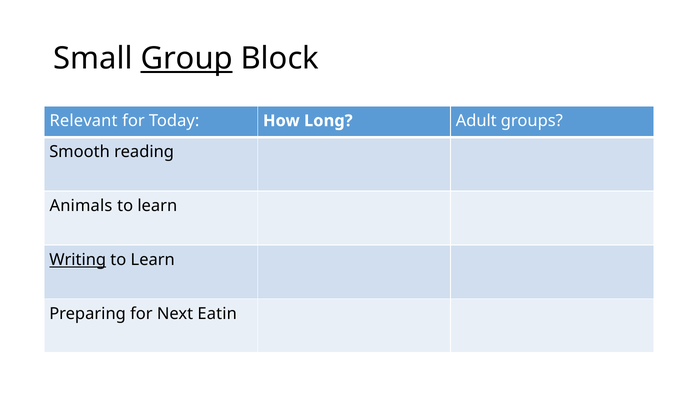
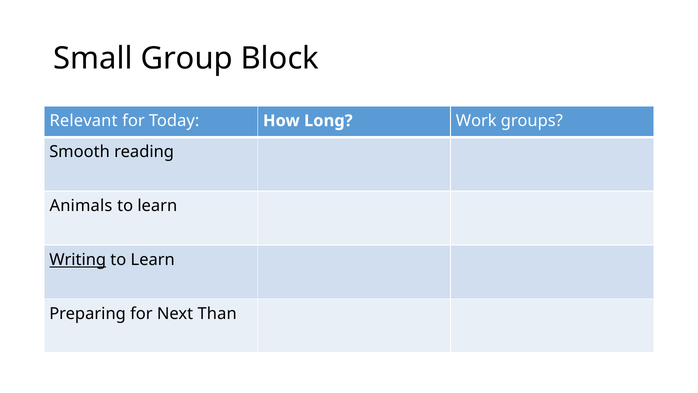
Group underline: present -> none (187, 59)
Adult: Adult -> Work (476, 121)
Eatin: Eatin -> Than (217, 313)
